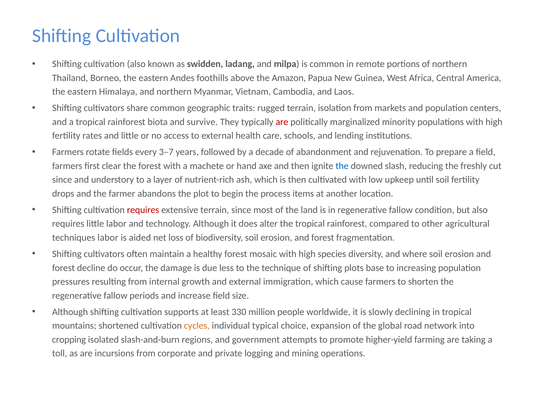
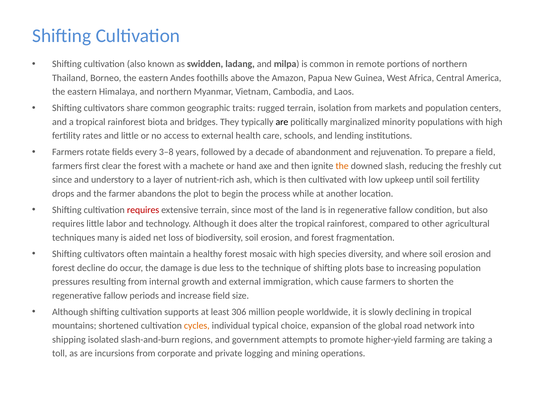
survive: survive -> bridges (202, 122)
are colour: red -> black (282, 122)
3–7: 3–7 -> 3–8 (166, 152)
the colour: blue -> orange (342, 166)
items: items -> while (303, 194)
techniques labor: labor -> many (108, 238)
330: 330 -> 306 (239, 312)
cropping: cropping -> shipping (69, 340)
